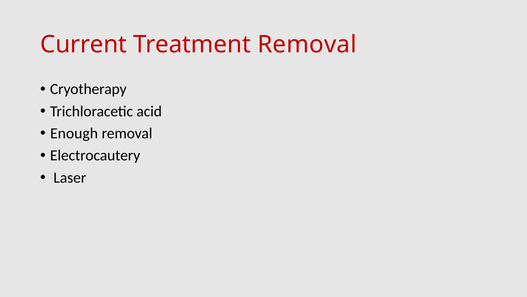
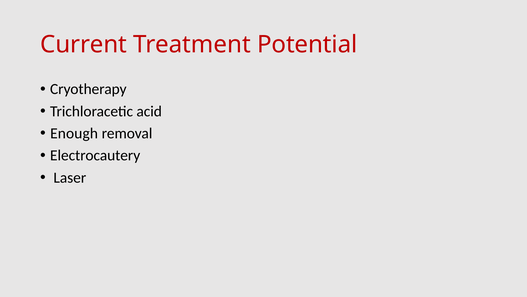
Treatment Removal: Removal -> Potential (307, 44)
